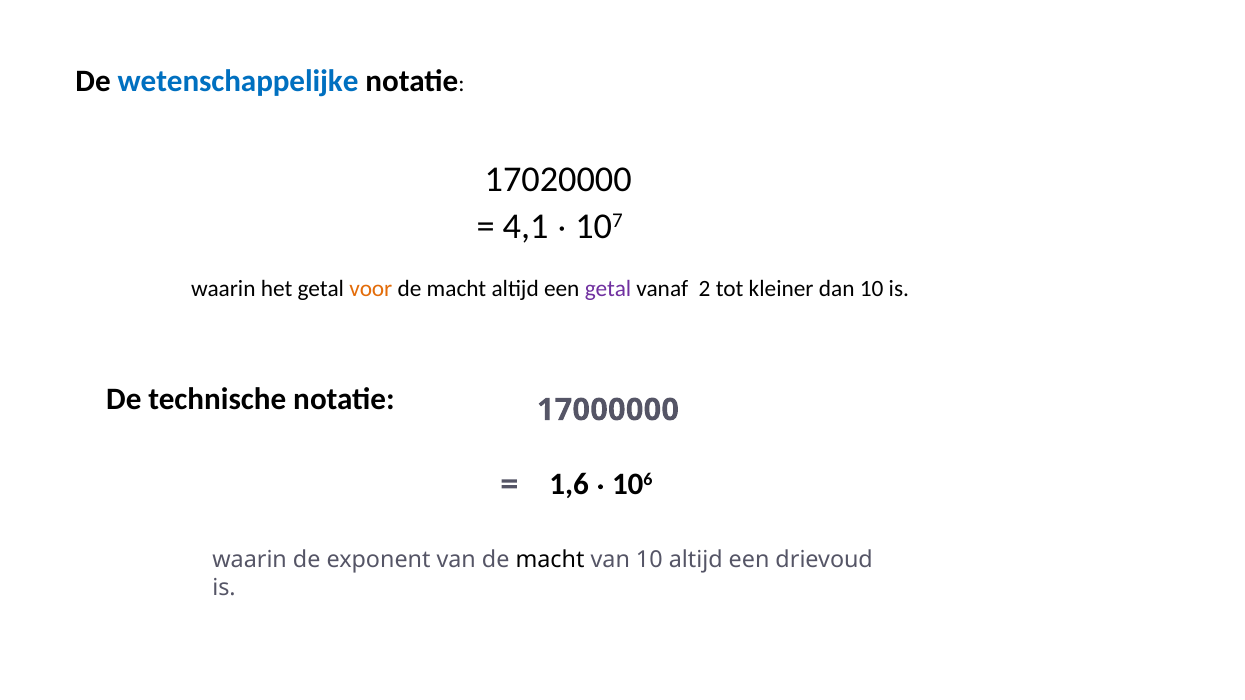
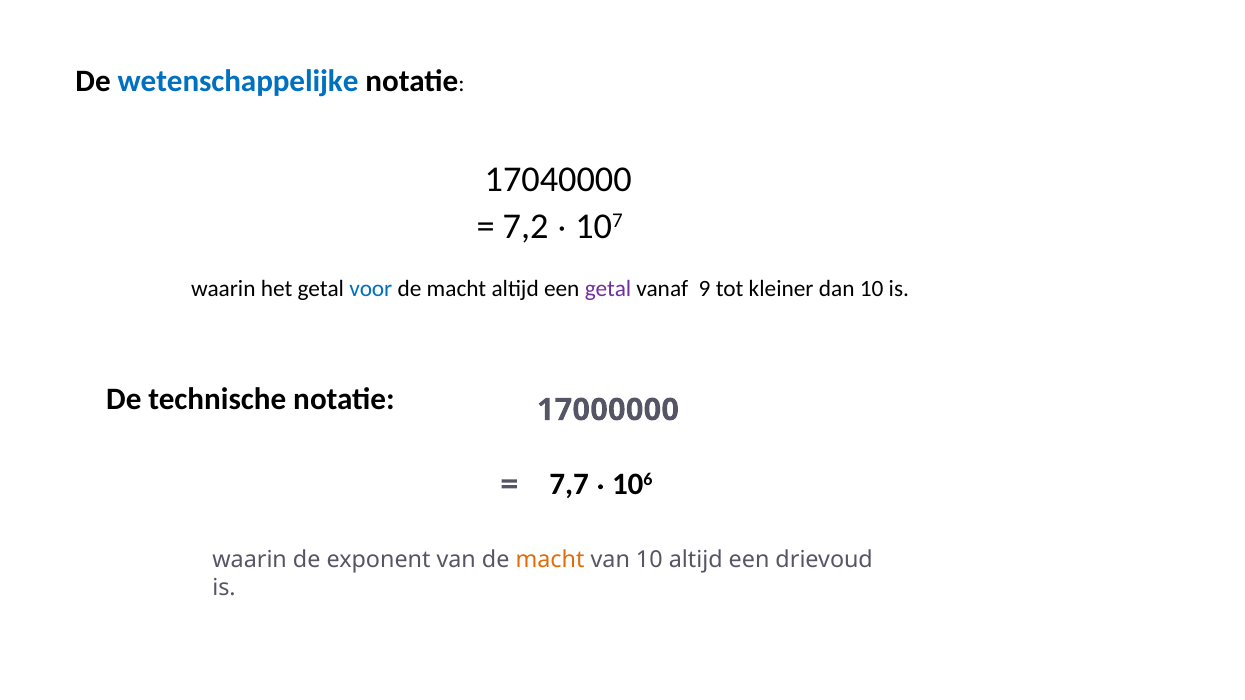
17020000: 17020000 -> 17040000 (558, 180)
4,1: 4,1 -> 7,2 (526, 226)
voor colour: orange -> blue (371, 288)
2: 2 -> 9 (705, 288)
1,6: 1,6 -> 7,7 (569, 485)
macht colour: black -> orange (550, 560)
